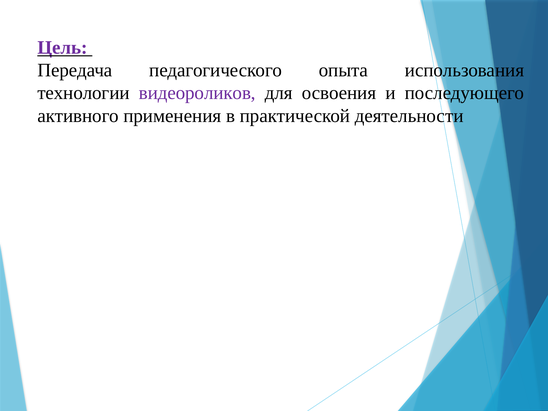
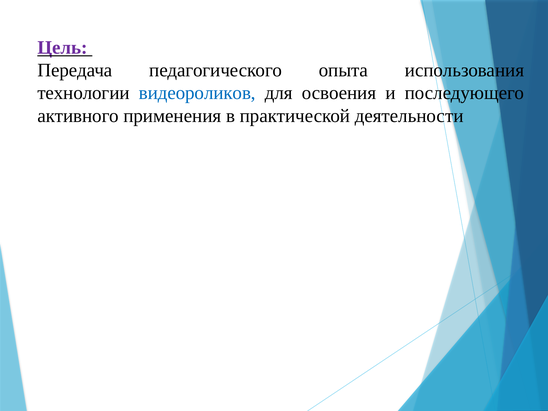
видеороликов colour: purple -> blue (197, 93)
